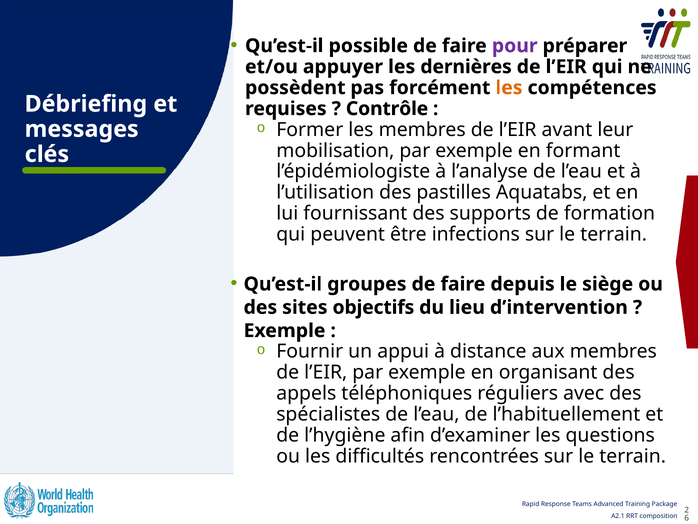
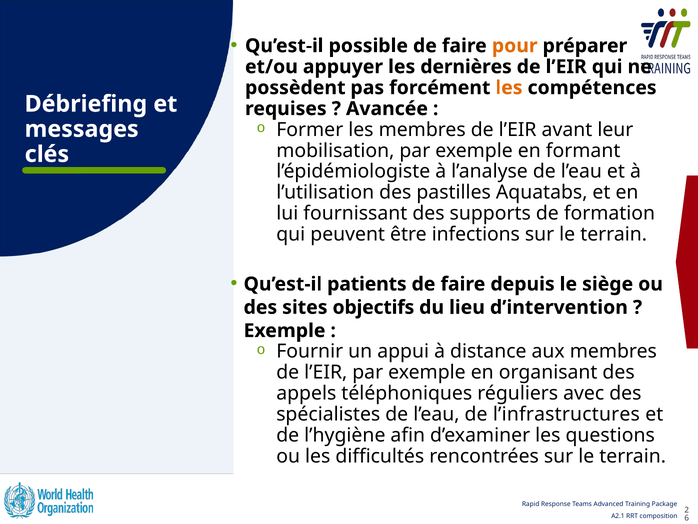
pour colour: purple -> orange (515, 46)
Contrôle: Contrôle -> Avancée (387, 109)
groupes: groupes -> patients (367, 284)
l’habituellement: l’habituellement -> l’infrastructures (566, 414)
